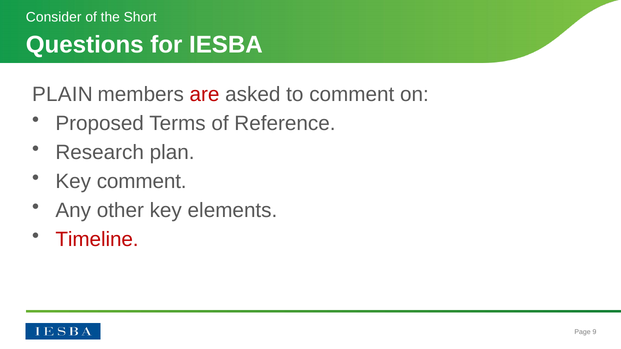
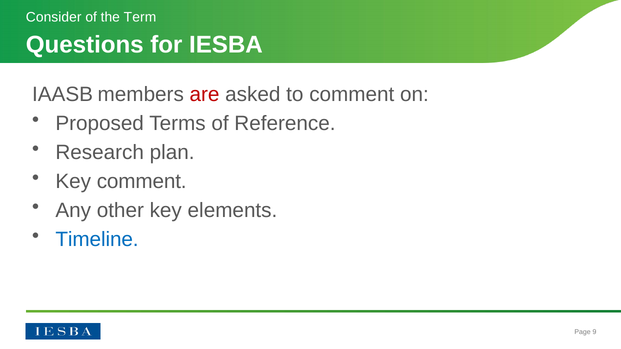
Short: Short -> Term (140, 17)
PLAIN: PLAIN -> IAASB (63, 95)
Timeline colour: red -> blue (97, 239)
